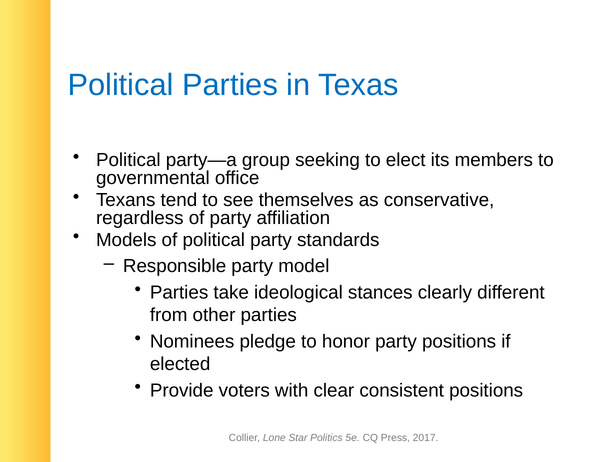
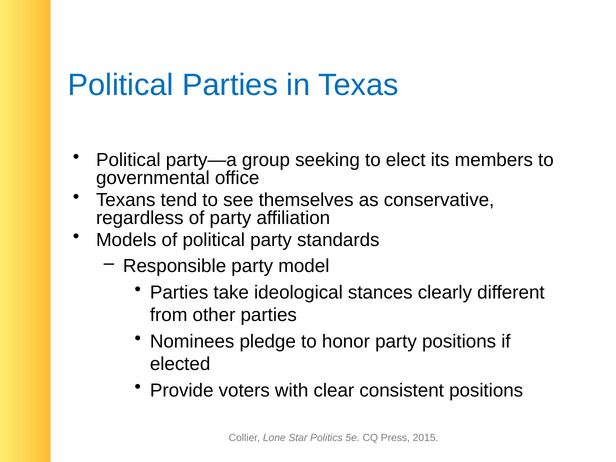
2017: 2017 -> 2015 (426, 438)
